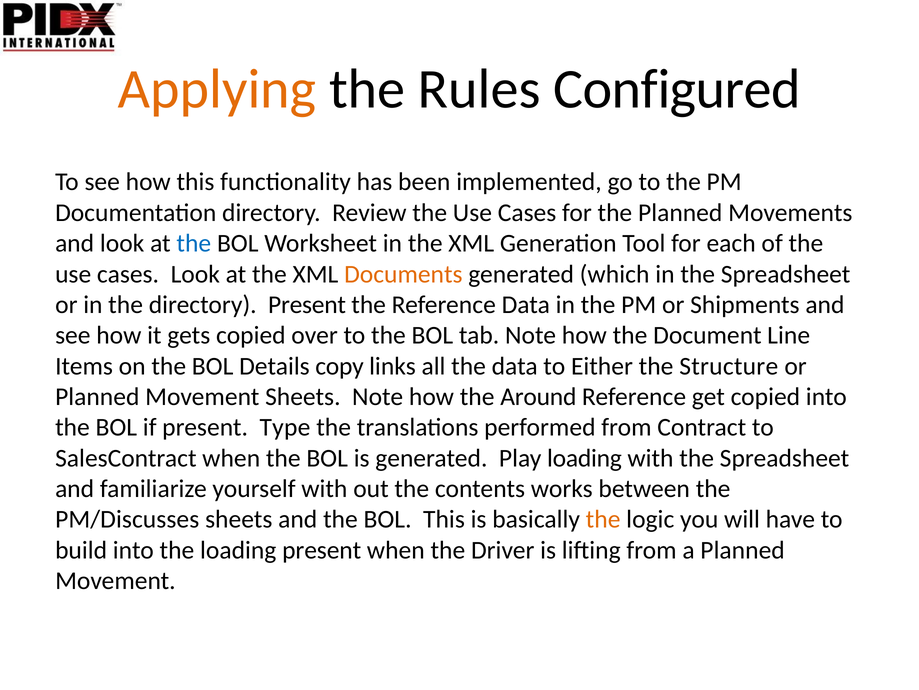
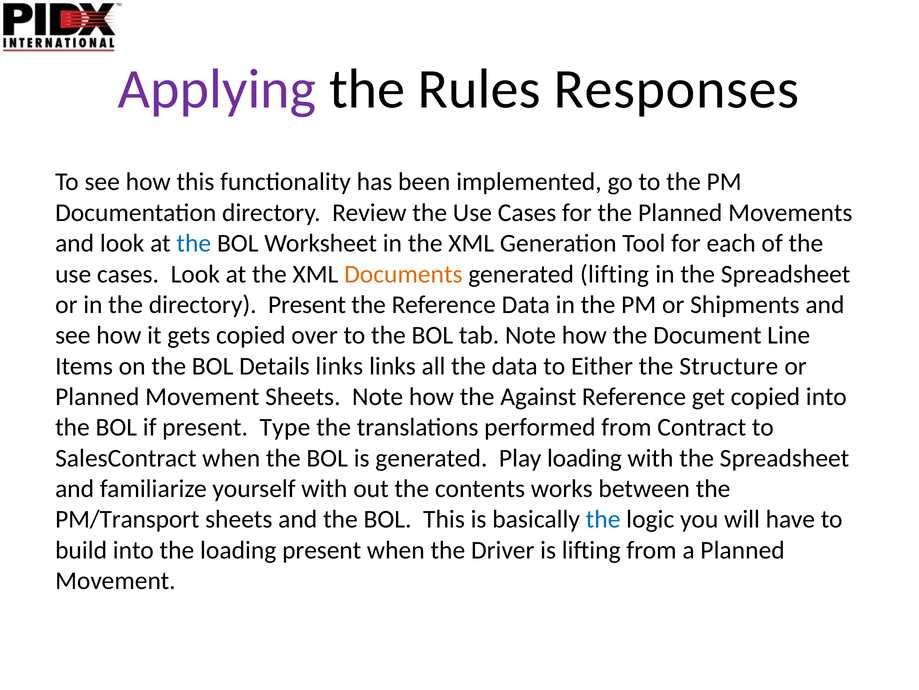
Applying colour: orange -> purple (217, 89)
Configured: Configured -> Responses (677, 89)
generated which: which -> lifting (614, 274)
Details copy: copy -> links (339, 366)
Around: Around -> Against (538, 396)
PM/Discusses: PM/Discusses -> PM/Transport (127, 519)
the colour: orange -> blue (603, 519)
